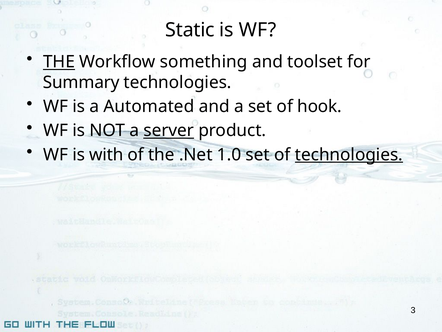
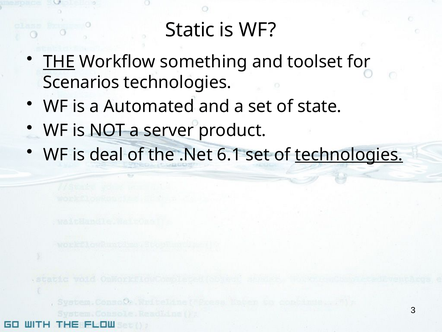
Summary: Summary -> Scenarios (81, 82)
hook: hook -> state (319, 106)
server underline: present -> none (169, 130)
with: with -> deal (106, 155)
1.0: 1.0 -> 6.1 (229, 155)
